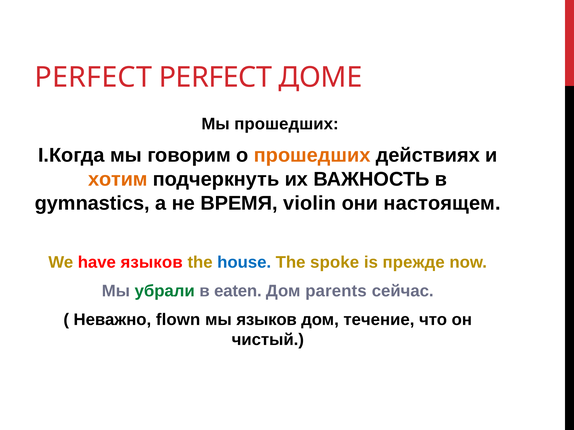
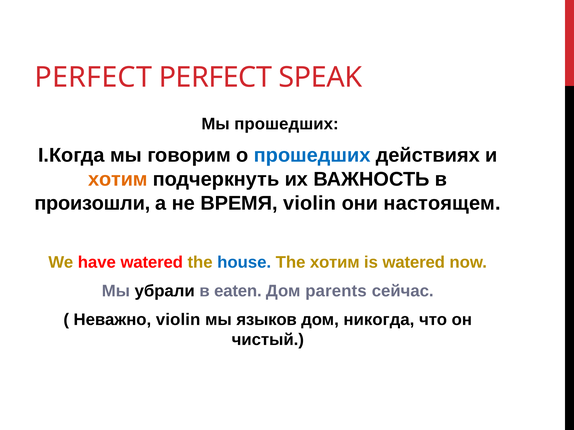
ДОМЕ: ДОМЕ -> SPEAK (320, 78)
прошедших colour: orange -> blue (312, 156)
gymnastics: gymnastics -> произошли (92, 203)
have языков: языков -> watered (152, 262)
The spoke: spoke -> хотим (335, 262)
is прежде: прежде -> watered (414, 262)
убрали colour: green -> black (165, 291)
Неважно flown: flown -> violin (178, 320)
течение: течение -> никогда (379, 320)
